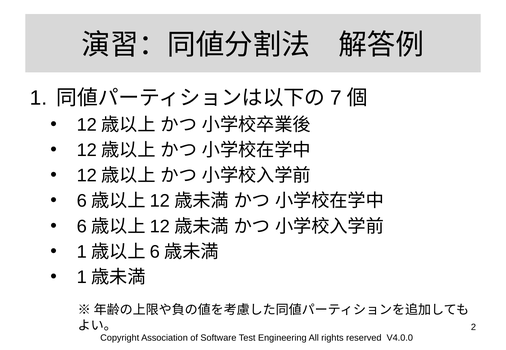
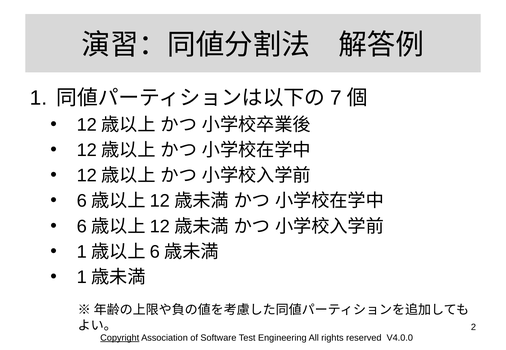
Copyright underline: none -> present (120, 338)
